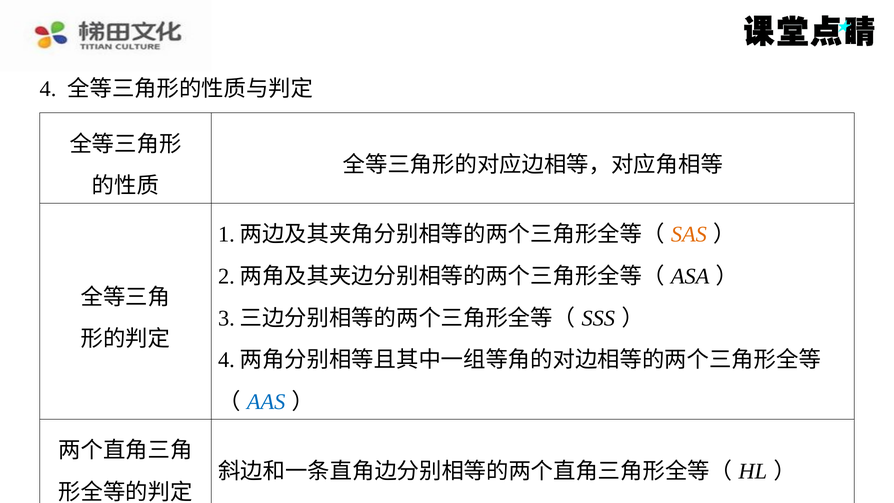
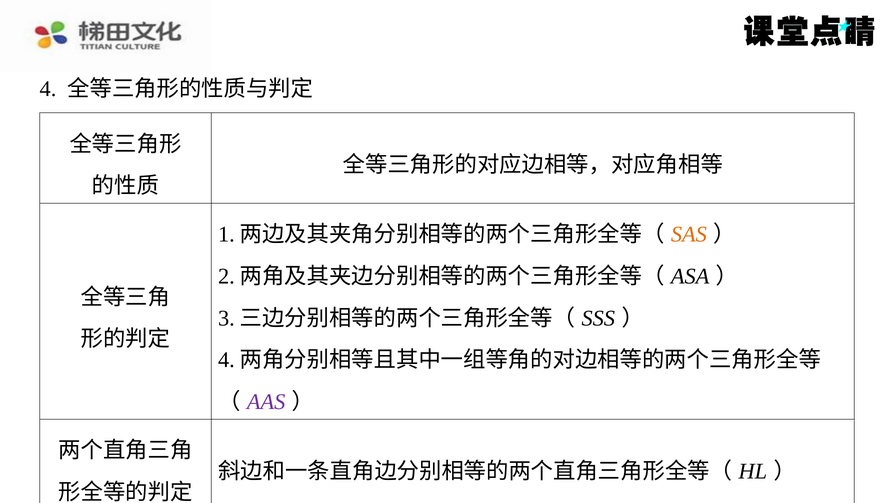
AAS colour: blue -> purple (266, 402)
